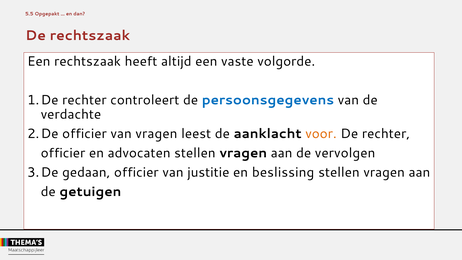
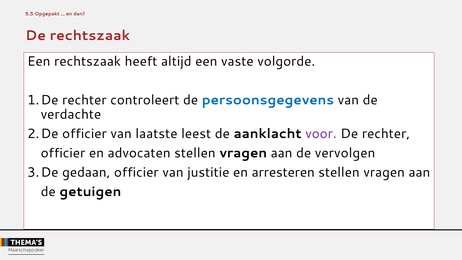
van vragen: vragen -> laatste (156, 134)
voor colour: orange -> purple (321, 134)
beslissing: beslissing -> arresteren (283, 172)
